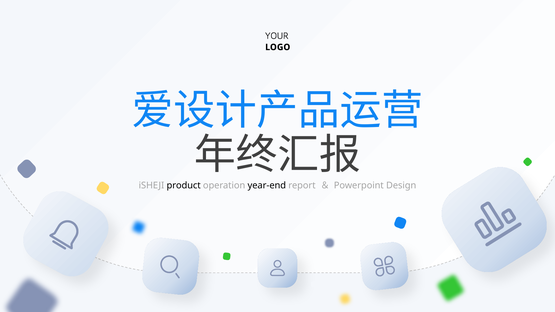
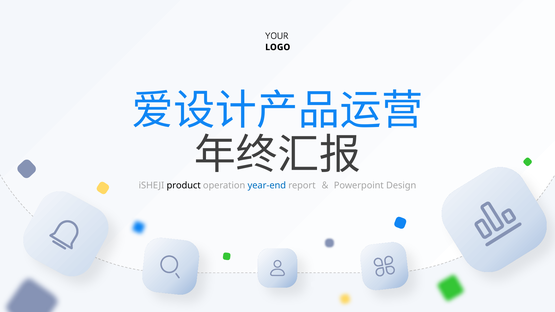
year-end colour: black -> blue (267, 185)
